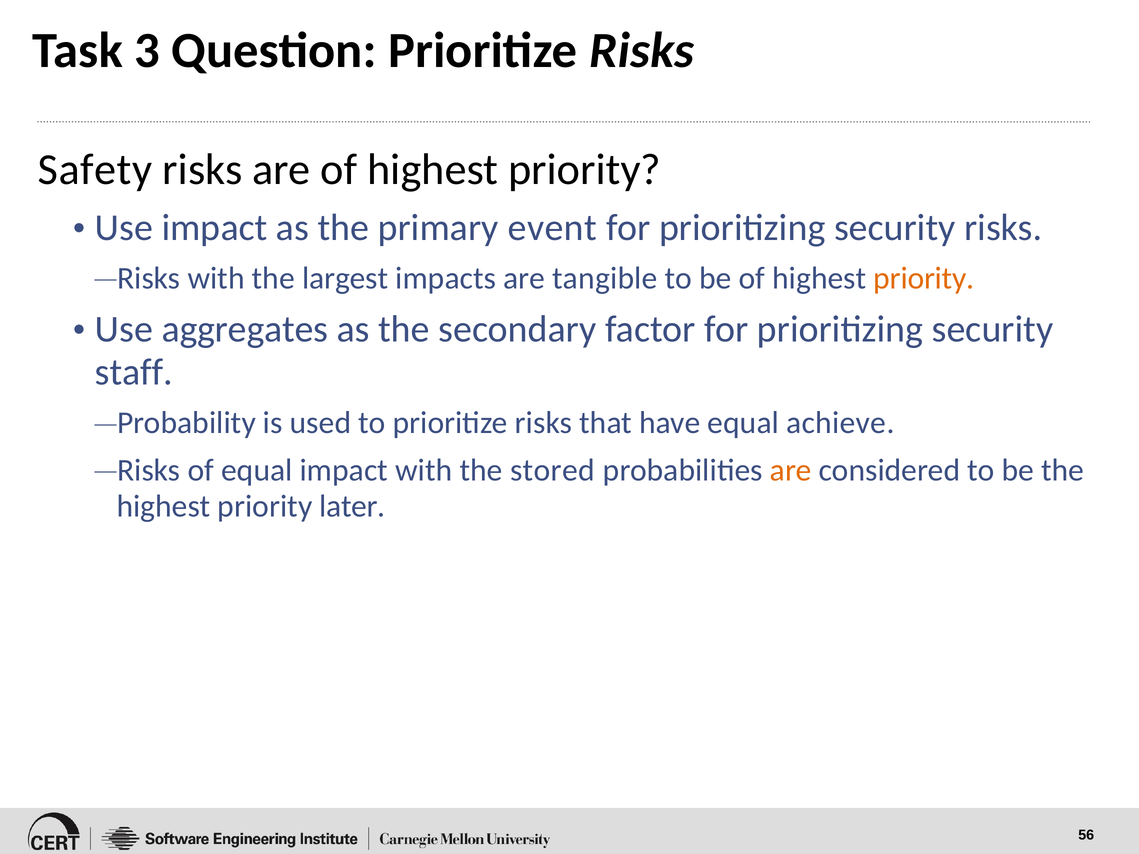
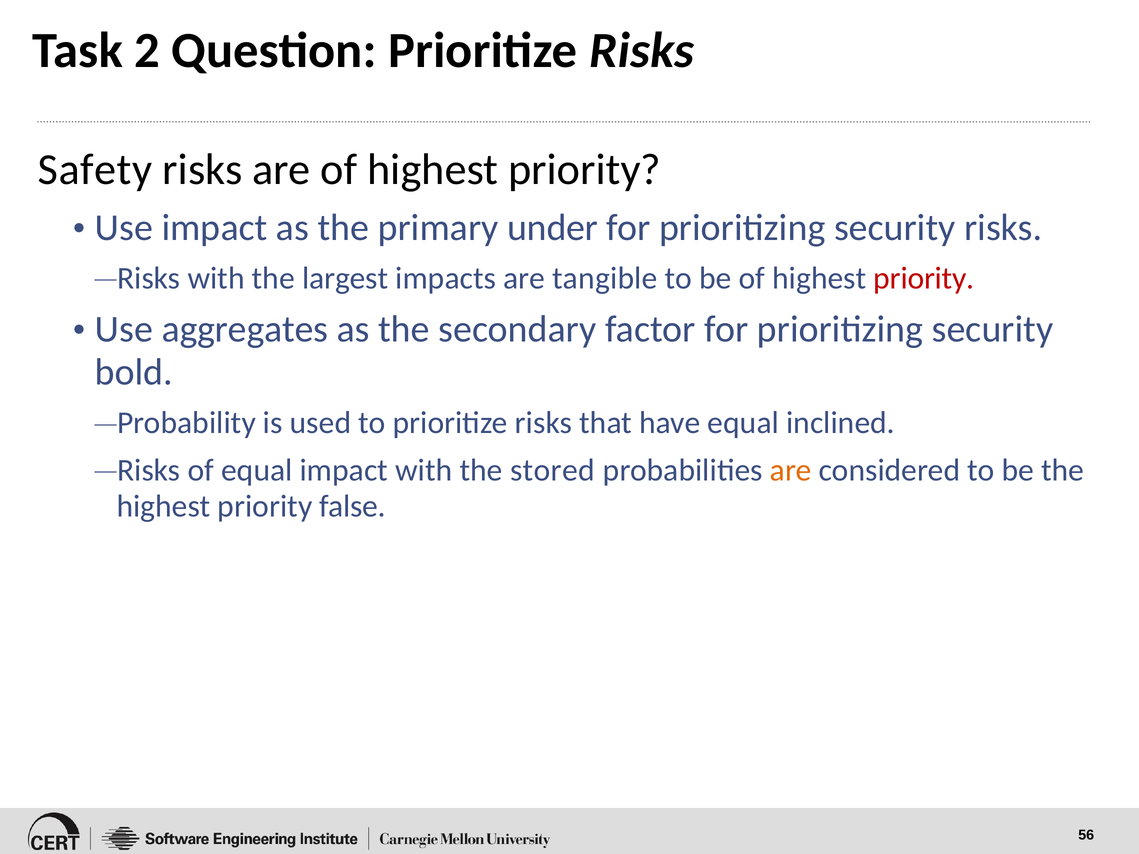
3: 3 -> 2 (147, 51)
event: event -> under (553, 228)
priority colour: orange -> red (924, 278)
staff: staff -> bold (134, 372)
achieve: achieve -> inclined (841, 423)
later: later -> false (352, 506)
